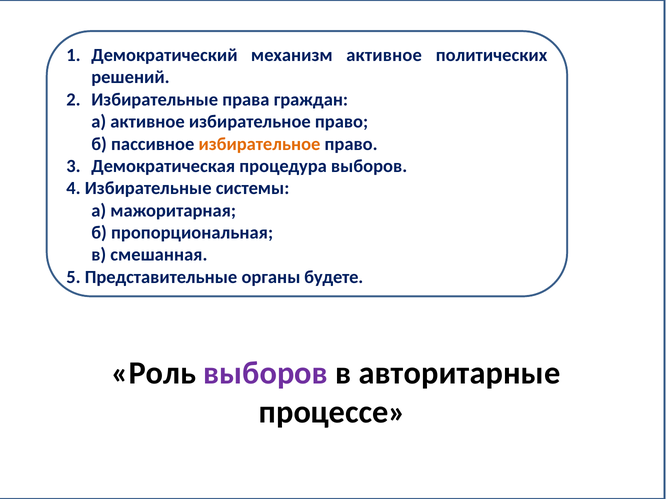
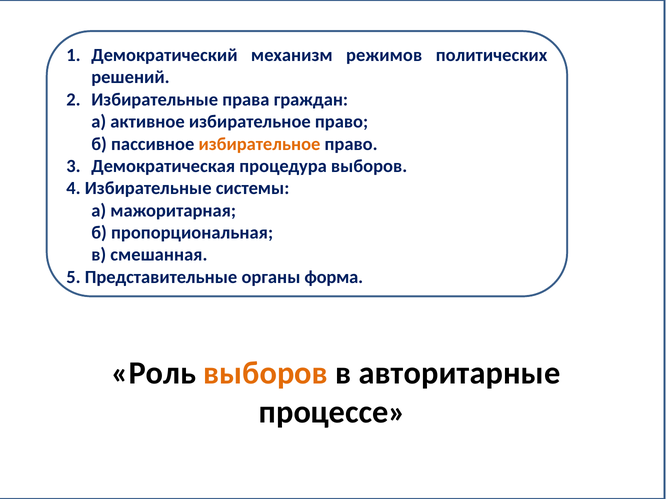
активное: активное -> режимов (384, 55)
органы будете: будете -> форма (334, 277)
выборов colour: purple -> orange (266, 374)
